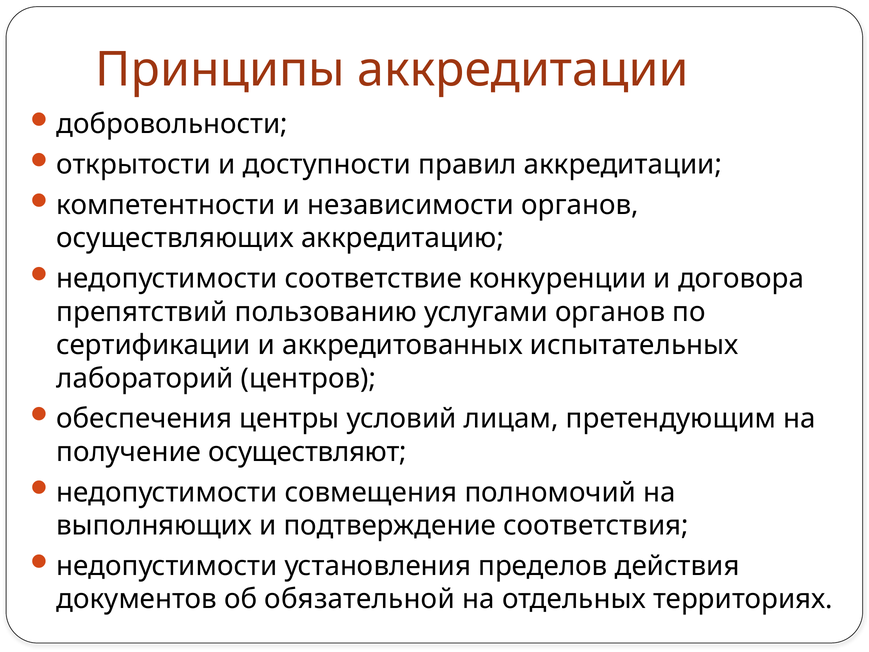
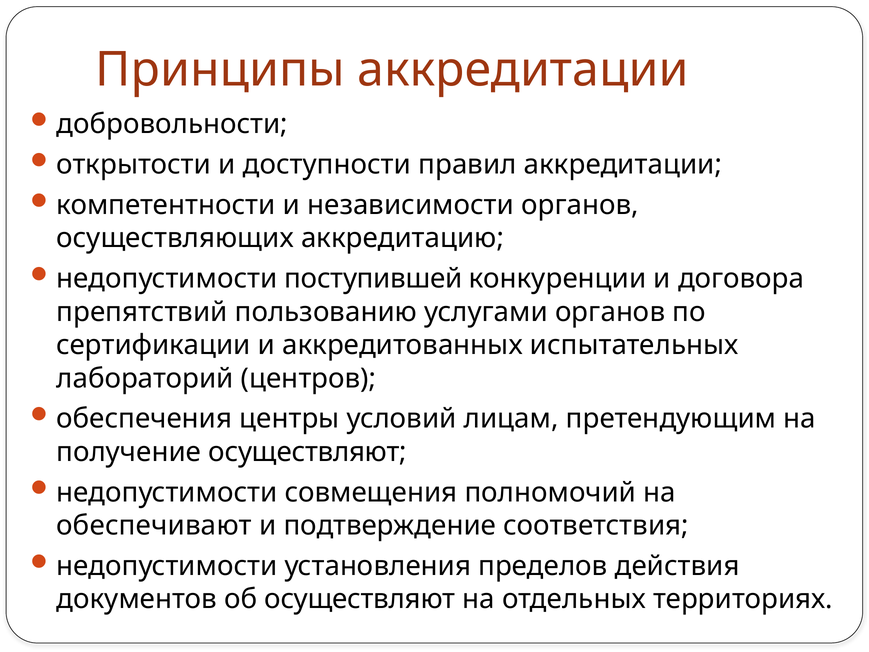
соответствие: соответствие -> поступившей (373, 278)
выполняющих: выполняющих -> обеспечивают (154, 525)
об обязательной: обязательной -> осуществляют (360, 599)
